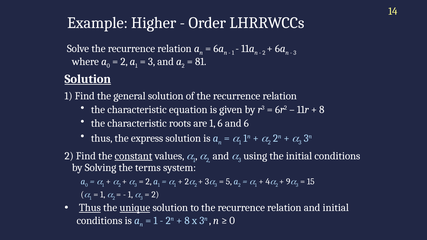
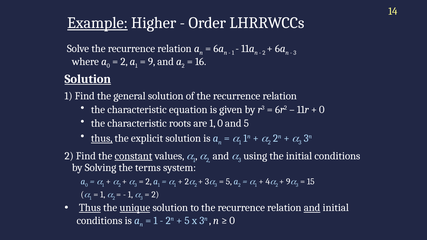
Example underline: none -> present (98, 23)
3: 3 -> 9 (152, 62)
81: 81 -> 16 (201, 62)
8: 8 -> 0 (322, 110)
1 6: 6 -> 0 (220, 123)
and 6: 6 -> 5 (246, 123)
thus underline: none -> present (102, 138)
express: express -> explicit (147, 138)
and underline: none -> present (312, 208)
8: 8 -> 5 (187, 221)
